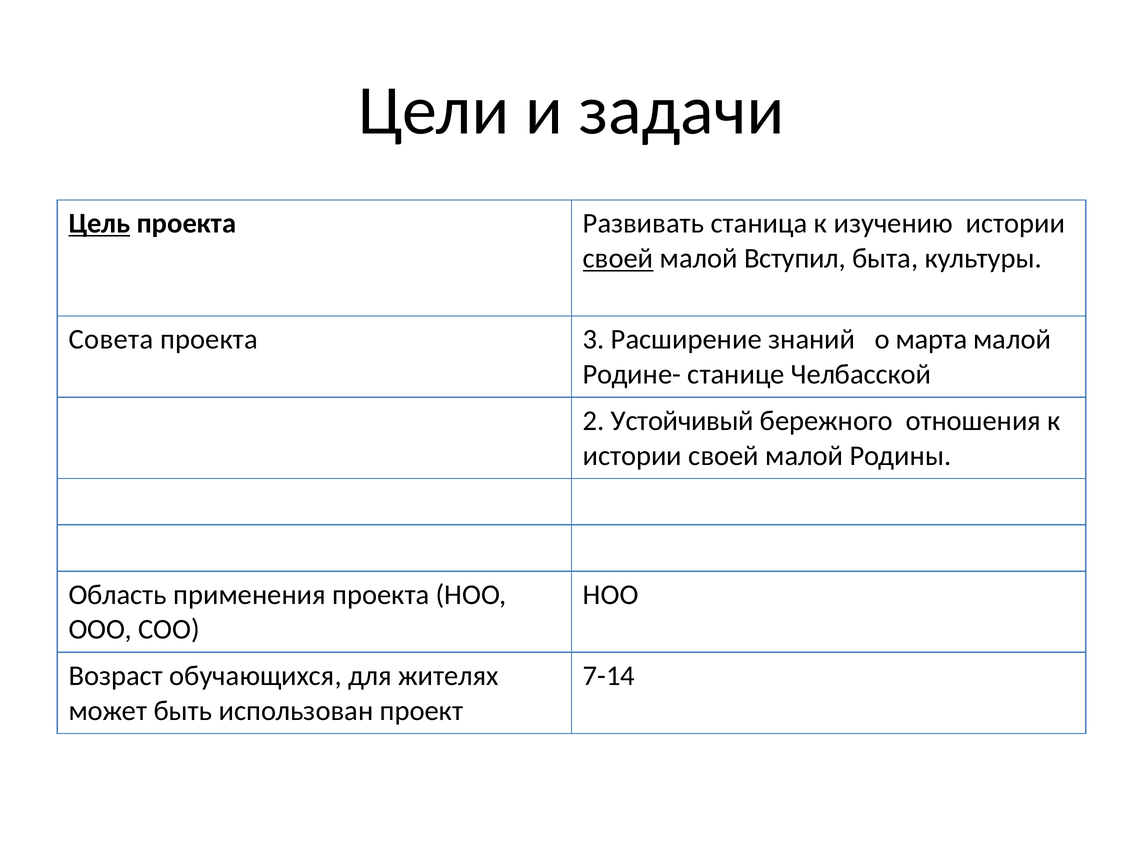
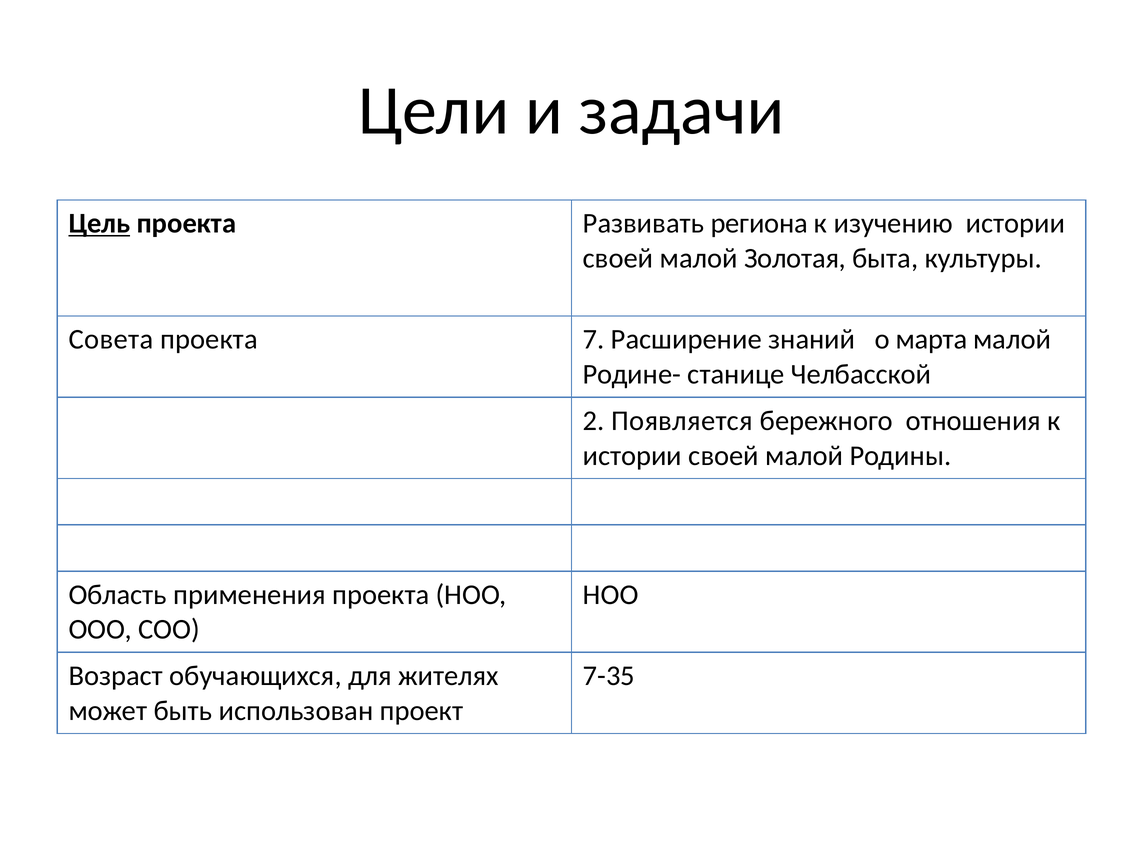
станица: станица -> региона (759, 224)
своей underline: present -> none (618, 258)
Вступил: Вступил -> Золотая (795, 258)
3: 3 -> 7 (594, 340)
Устойчивый: Устойчивый -> Появляется (682, 421)
7-14: 7-14 -> 7-35 (609, 676)
